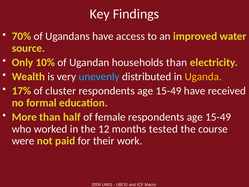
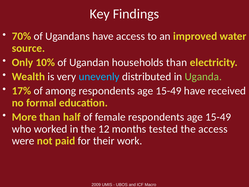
Uganda colour: yellow -> light green (203, 77)
cluster: cluster -> among (61, 91)
the course: course -> access (213, 129)
